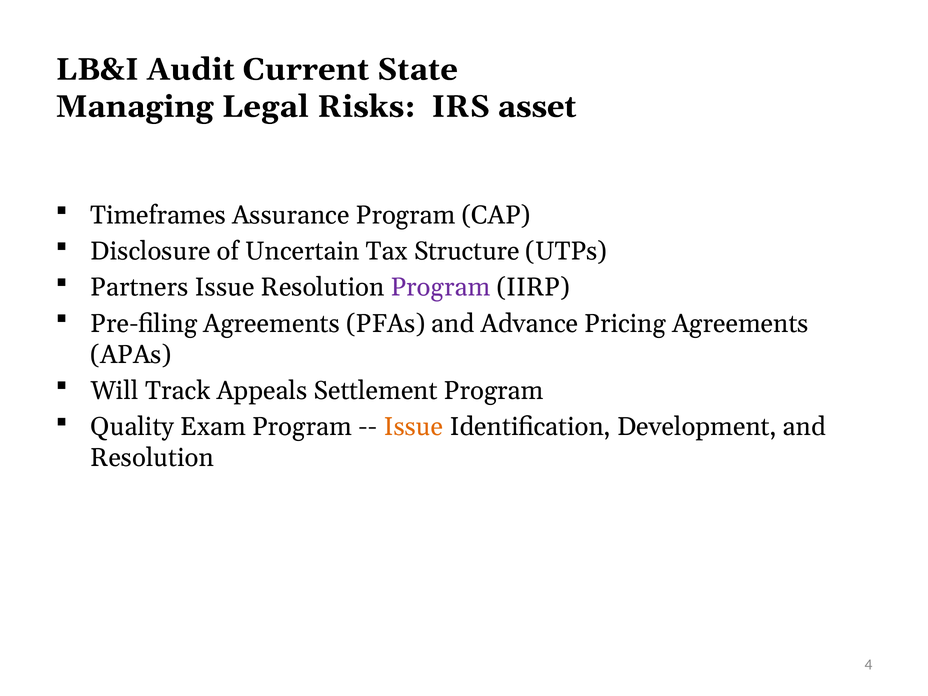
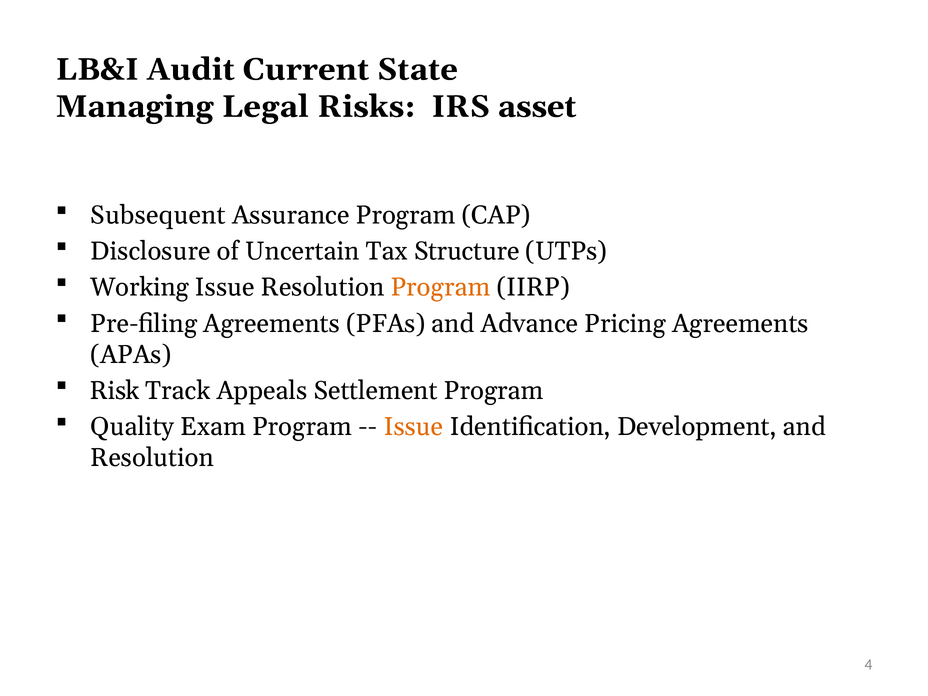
Timeframes: Timeframes -> Subsequent (158, 215)
Partners: Partners -> Working (140, 287)
Program colour: purple -> orange (440, 287)
Will: Will -> Risk (115, 391)
